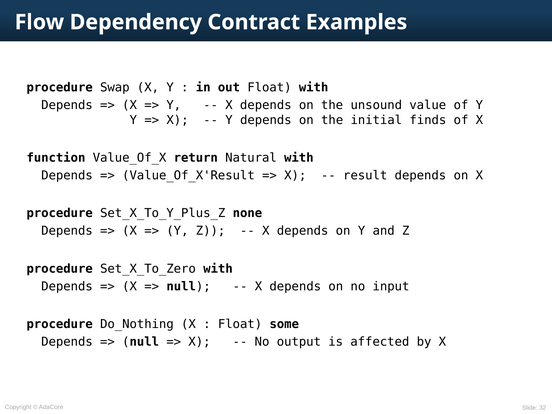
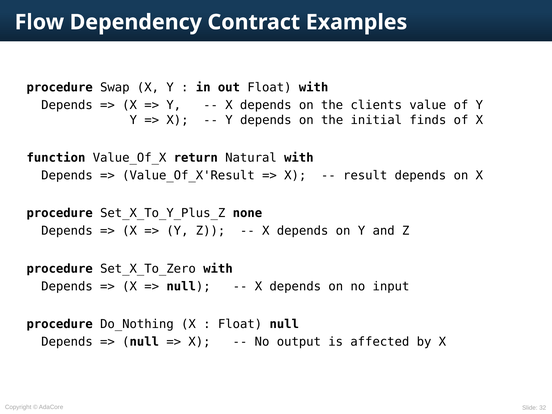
unsound: unsound -> clients (376, 105)
Float some: some -> null (284, 324)
